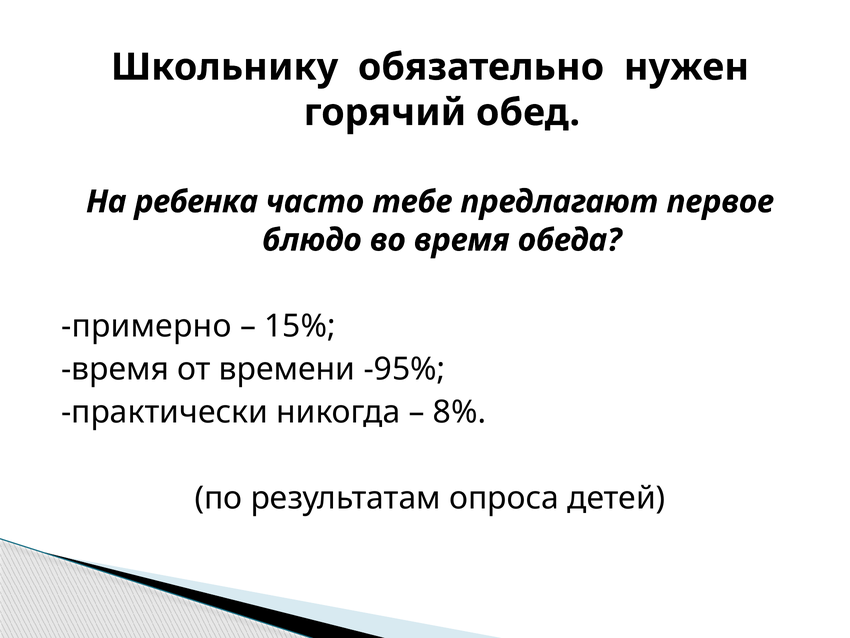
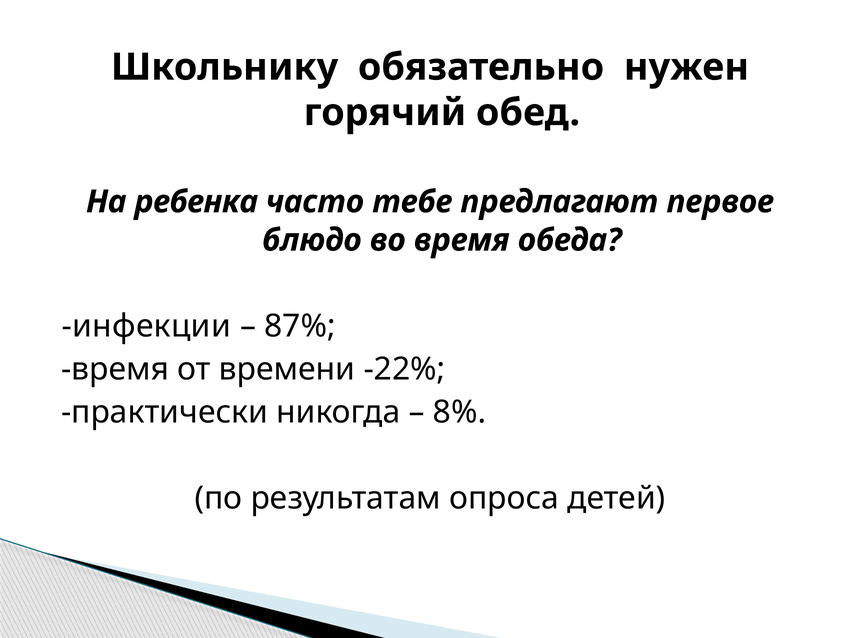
примерно: примерно -> инфекции (146, 326)
15%: 15% -> 87% (300, 326)
-95%: -95% -> -22% (404, 369)
